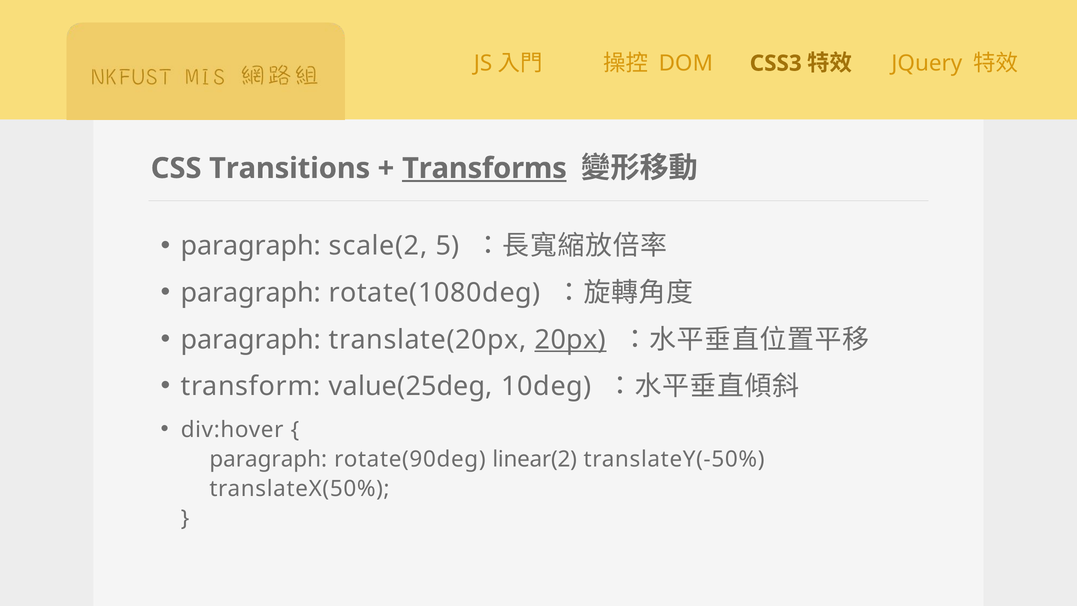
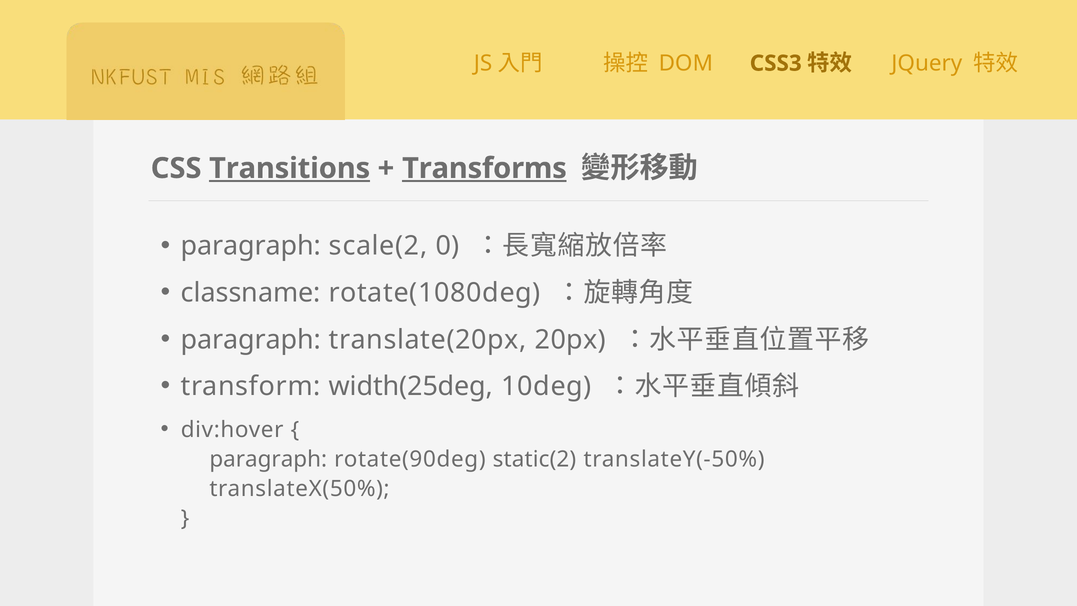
Transitions underline: none -> present (290, 168)
5: 5 -> 0 (447, 246)
paragraph: paragraph -> classname (251, 293)
20px underline: present -> none (570, 340)
value(25deg: value(25deg -> width(25deg (411, 386)
linear(2: linear(2 -> static(2 (534, 459)
